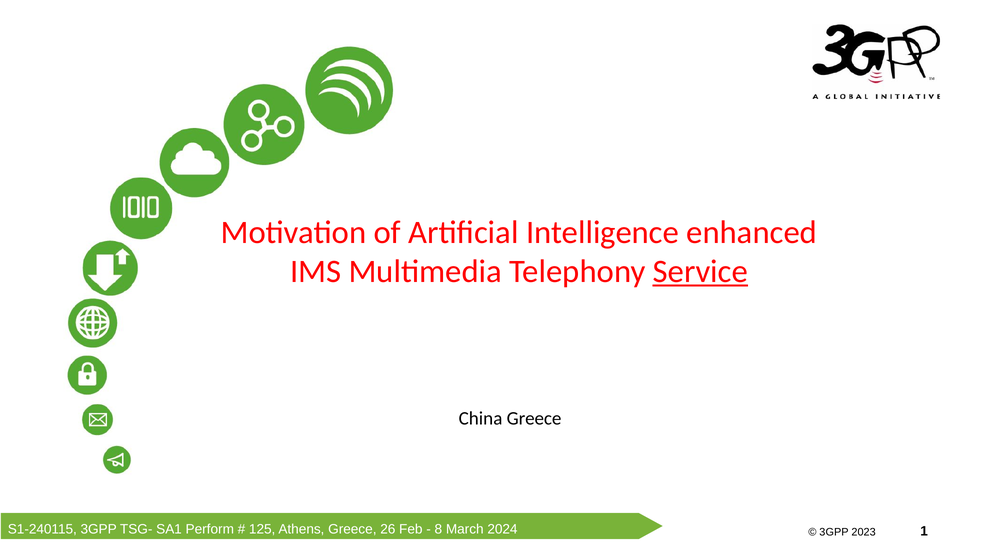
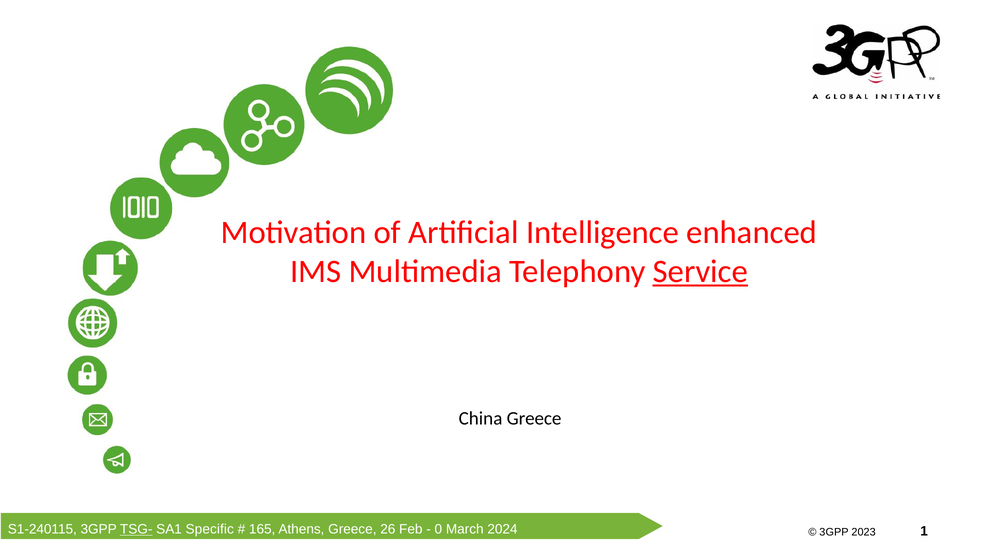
TSG- underline: none -> present (136, 529)
Perform: Perform -> Specific (210, 529)
125: 125 -> 165 (262, 529)
8: 8 -> 0 (438, 529)
